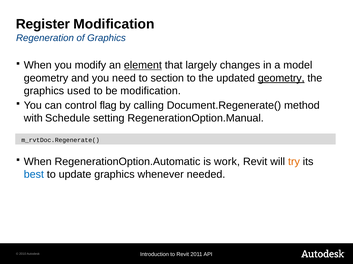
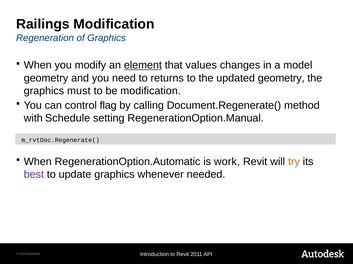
Register: Register -> Railings (43, 24)
largely: largely -> values (201, 65)
section: section -> returns (167, 78)
geometry underline: present -> none (281, 78)
used: used -> must (79, 91)
best colour: blue -> purple (34, 175)
